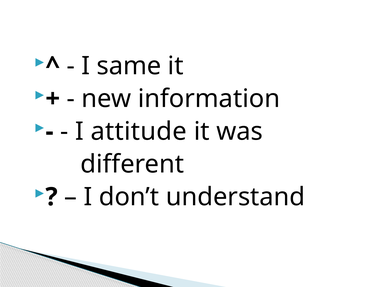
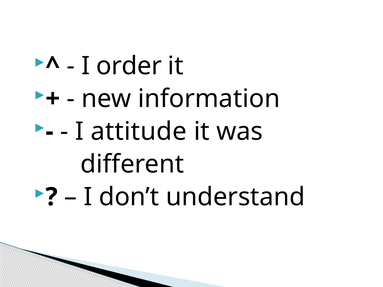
same: same -> order (129, 66)
